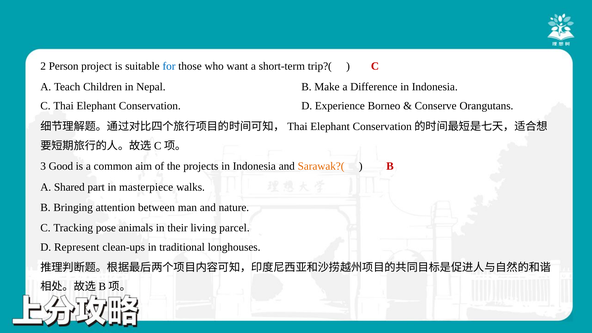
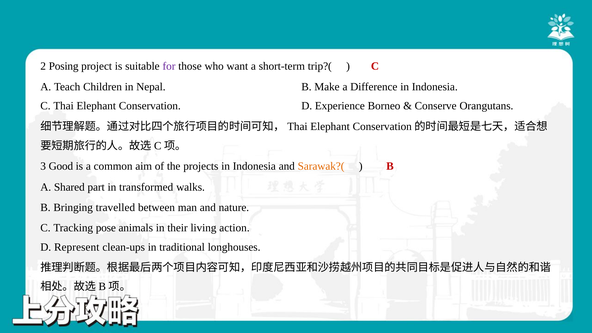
Person: Person -> Posing (64, 66)
for colour: blue -> purple (169, 66)
masterpiece: masterpiece -> transformed (146, 187)
attention: attention -> travelled (115, 208)
parcel: parcel -> action (234, 228)
